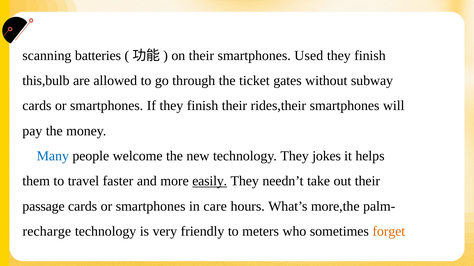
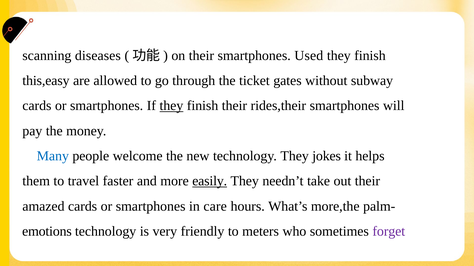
batteries: batteries -> diseases (98, 56)
this,bulb: this,bulb -> this,easy (46, 81)
they underline: none -> present (171, 106)
passage: passage -> amazed (43, 207)
recharge: recharge -> emotions (47, 232)
forget colour: orange -> purple (389, 232)
